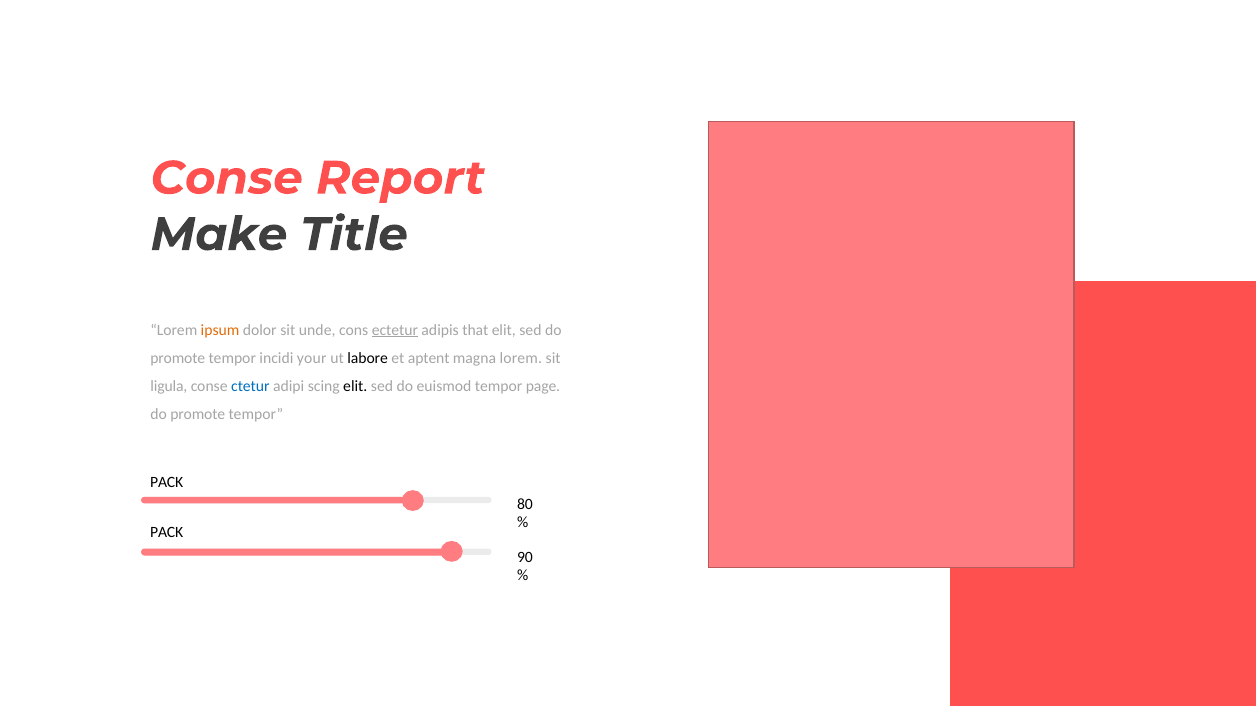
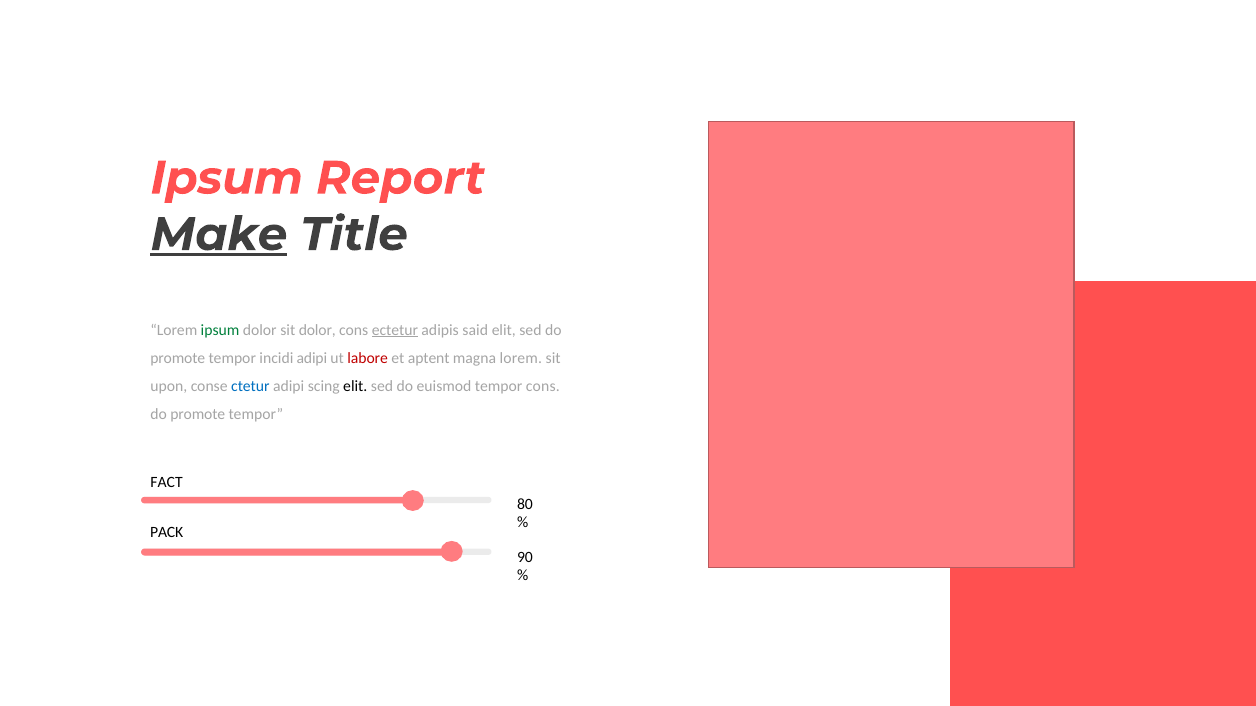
Conse: Conse -> Ipsum (227, 178)
Make underline: none -> present (219, 235)
ipsum colour: orange -> green (220, 330)
sit unde: unde -> dolor (317, 330)
that: that -> said (475, 330)
incidi your: your -> adipi (312, 358)
labore colour: black -> red (368, 358)
ligula: ligula -> upon (169, 387)
tempor page: page -> cons (543, 387)
PACK: PACK -> FACT (167, 483)
